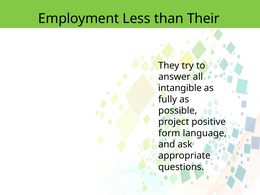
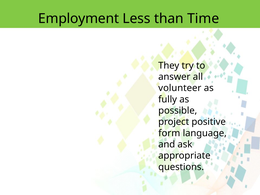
Their: Their -> Time (203, 18)
intangible: intangible -> volunteer (180, 88)
